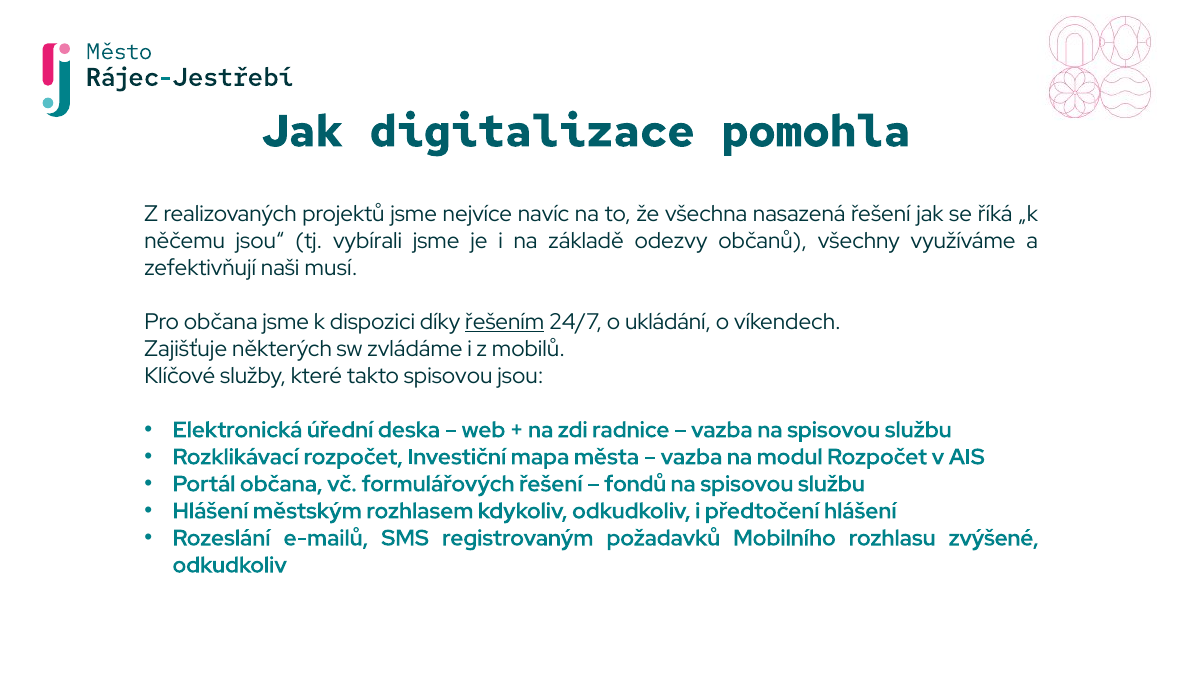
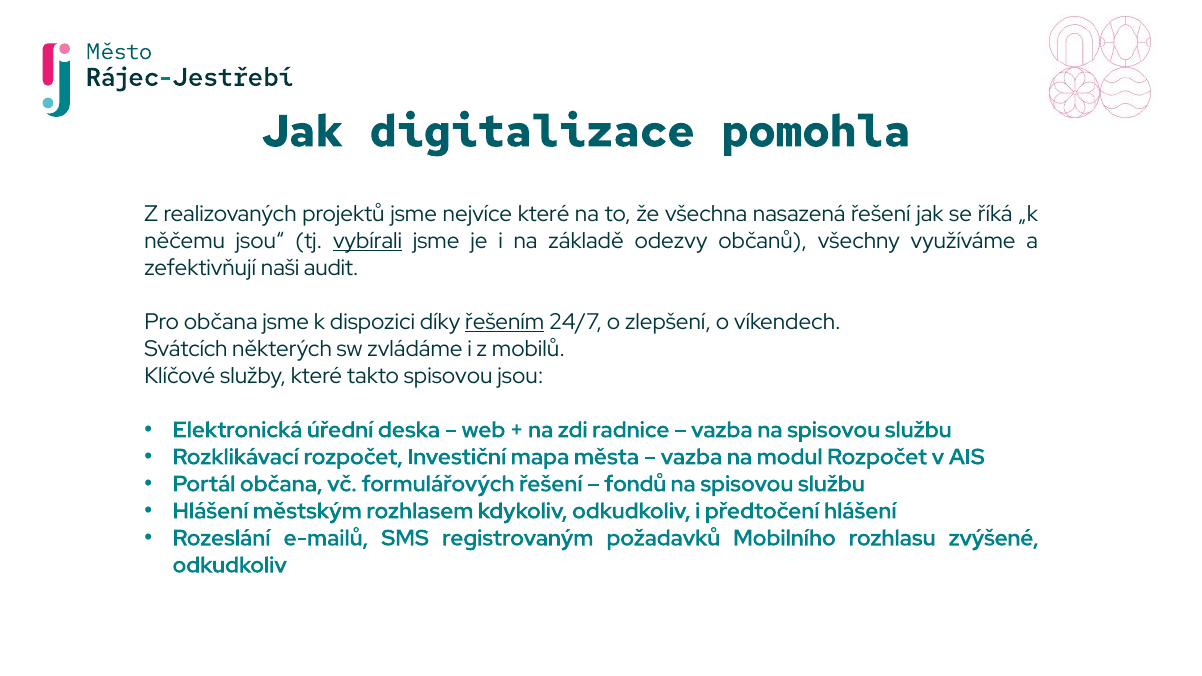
nejvíce navíc: navíc -> které (544, 214)
vybírali underline: none -> present (368, 241)
musí: musí -> audit (331, 268)
ukládání: ukládání -> zlepšení (668, 322)
Zajišťuje: Zajišťuje -> Svátcích (186, 349)
